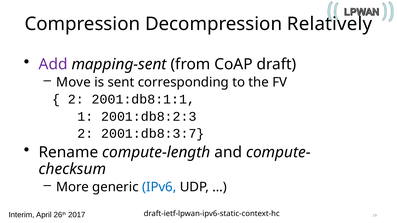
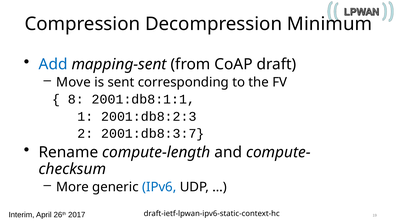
Relatively: Relatively -> Minimum (330, 24)
Add colour: purple -> blue (53, 64)
2: 2 -> 8 (76, 99)
